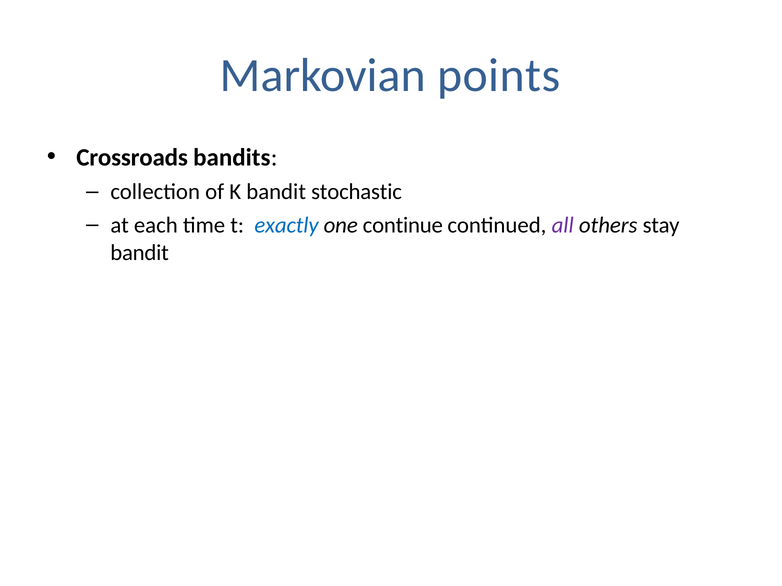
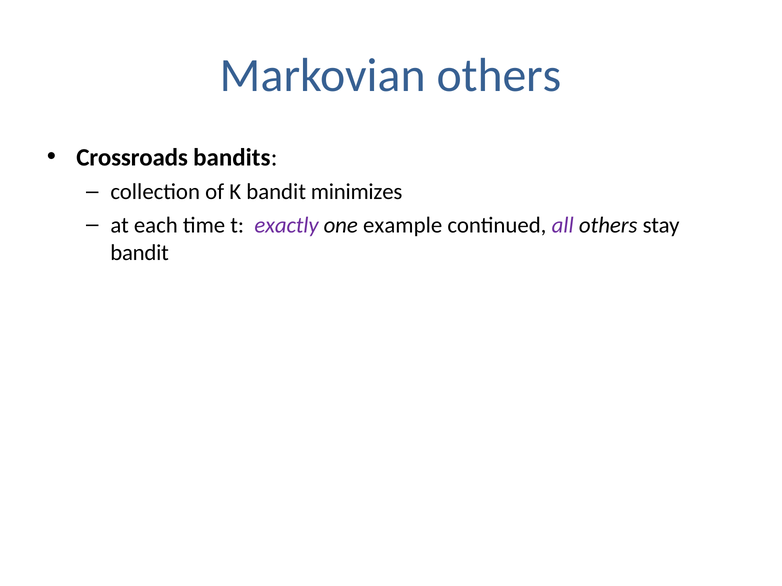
Markovian points: points -> others (499, 76)
stochastic: stochastic -> minimizes (357, 192)
exactly colour: blue -> purple (287, 226)
continue: continue -> example (403, 226)
